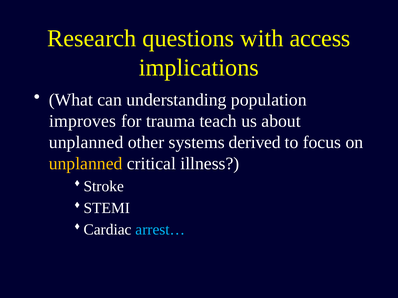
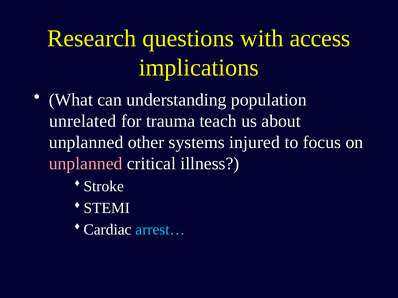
improves: improves -> unrelated (83, 121)
derived: derived -> injured (255, 143)
unplanned colour: yellow -> pink (86, 164)
